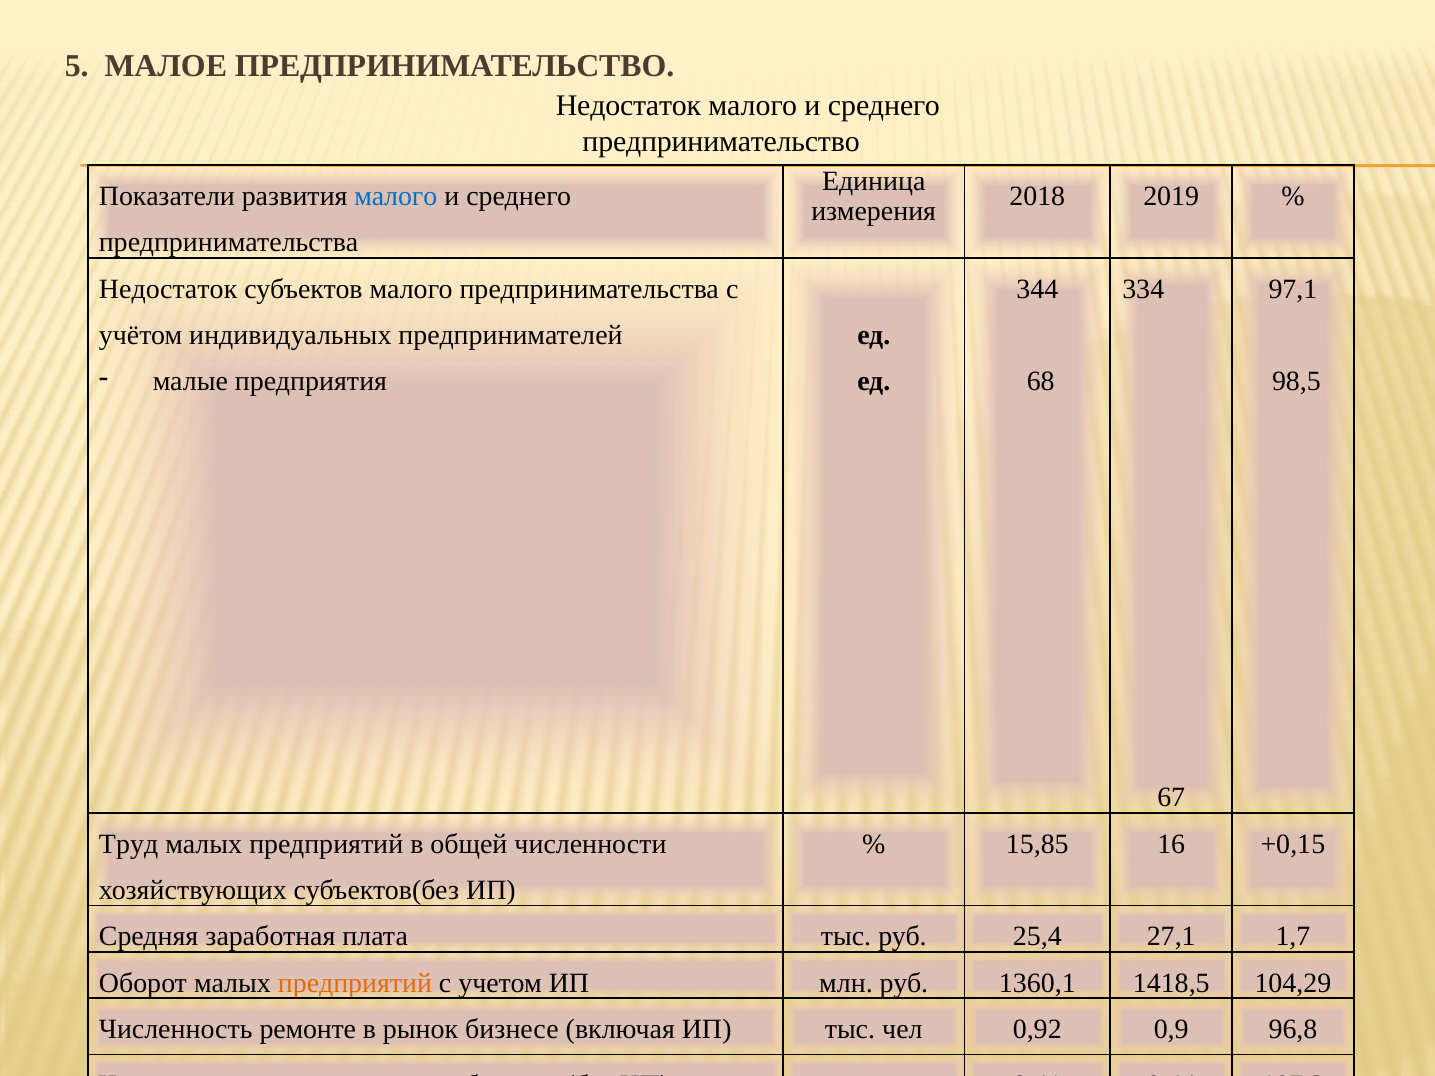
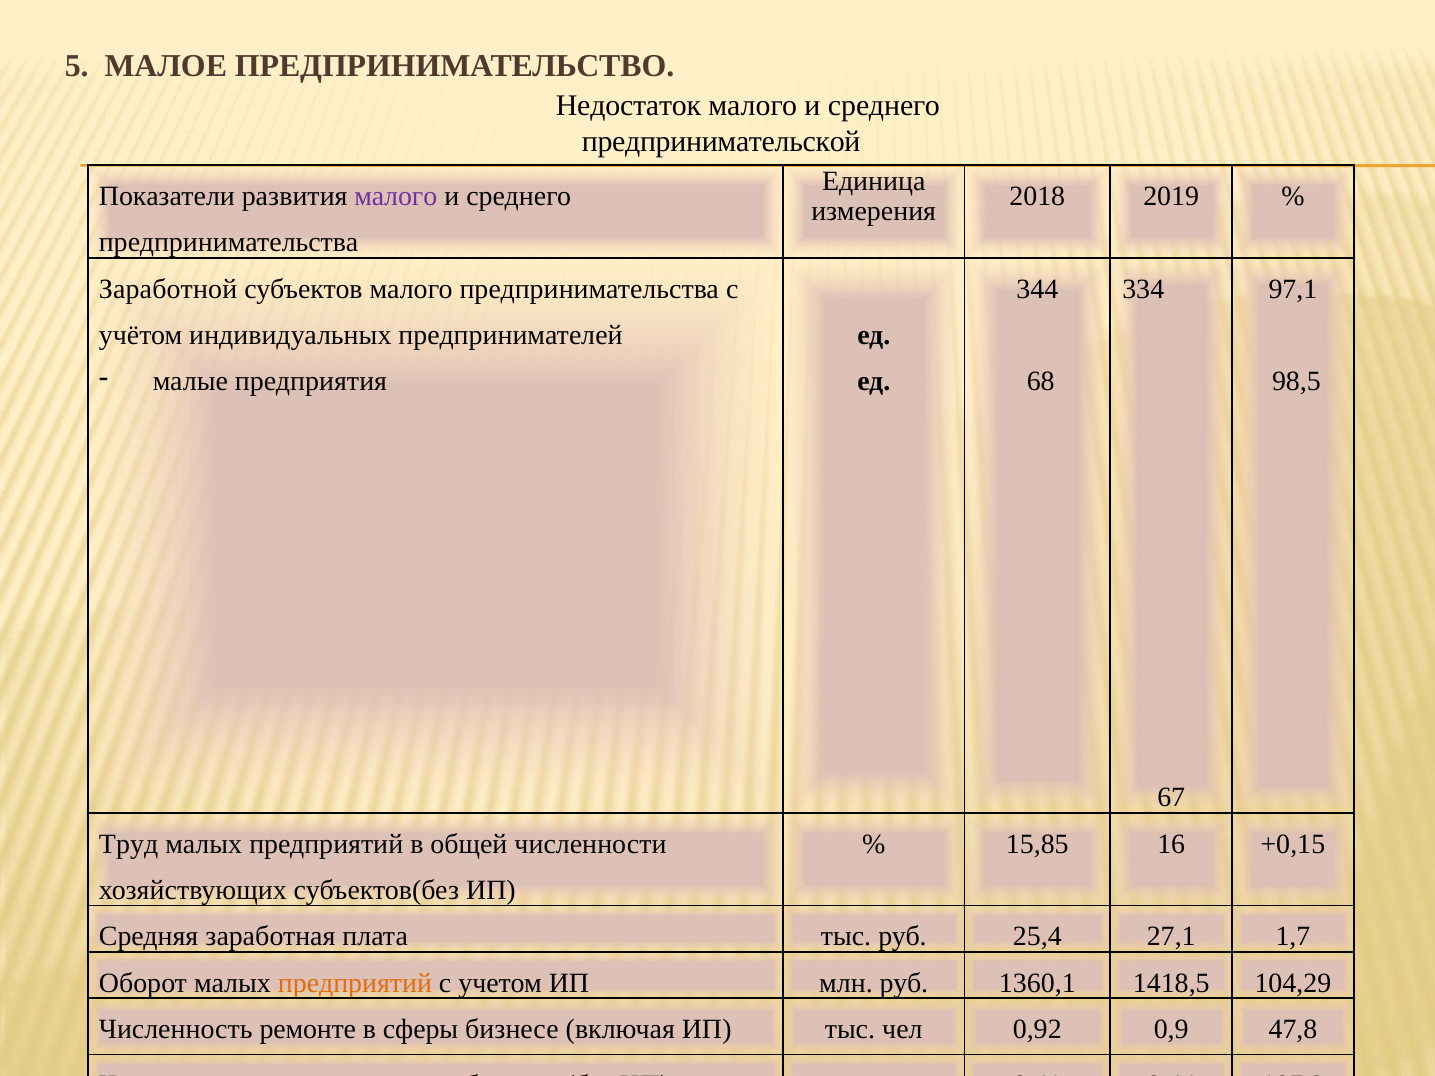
предпринимательство: предпринимательство -> предпринимательской (721, 142)
малого colour: blue -> purple (396, 196)
Недостаток: Недостаток -> Заработной (168, 289)
рынок: рынок -> сферы (421, 1029)
96,8: 96,8 -> 47,8 (1293, 1029)
